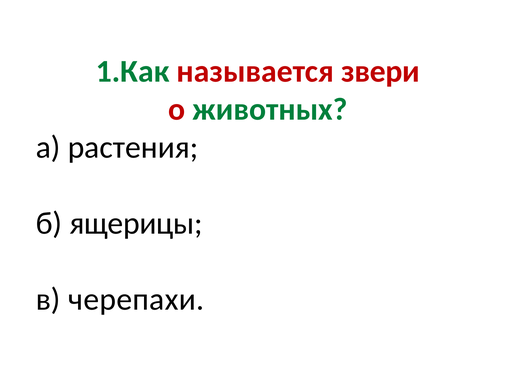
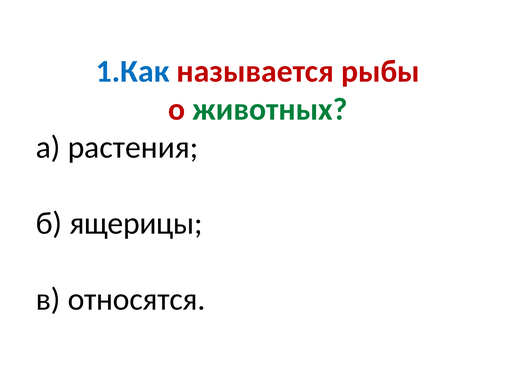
1.Как colour: green -> blue (133, 71)
звери: звери -> рыбы (380, 71)
черепахи: черепахи -> относятся (137, 300)
